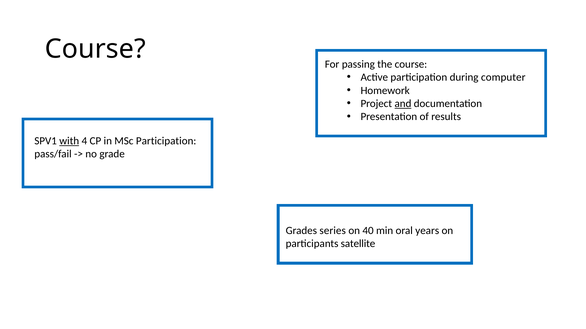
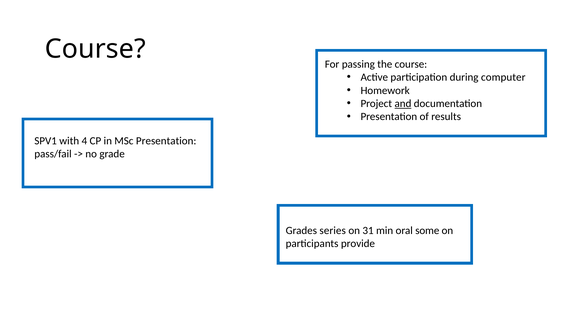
with underline: present -> none (69, 141)
MSc Participation: Participation -> Presentation (166, 141)
40: 40 -> 31 (368, 231)
years: years -> some (427, 231)
satellite: satellite -> provide (358, 244)
